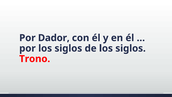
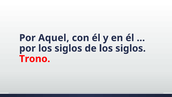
Dador: Dador -> Aquel (54, 38)
